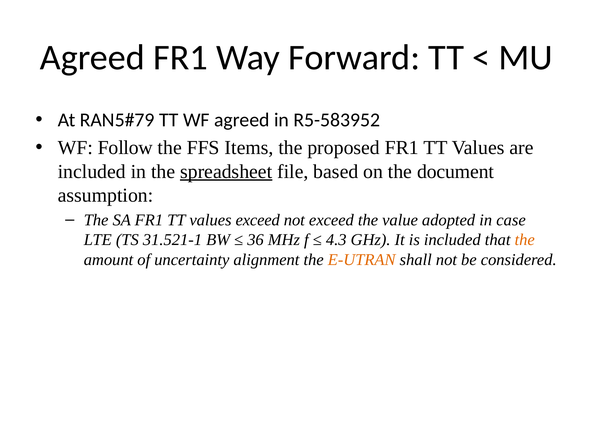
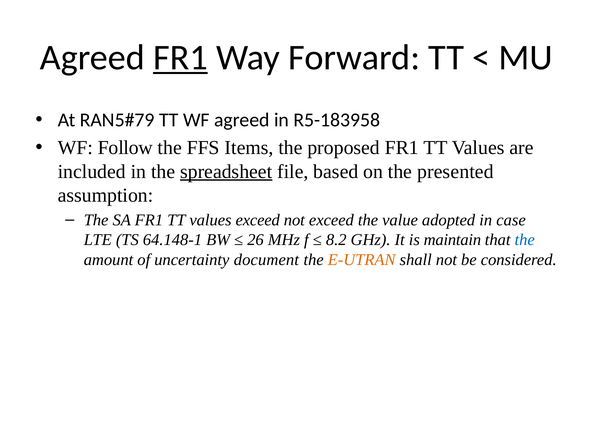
FR1 underline: none -> present (180, 57)
R5-583952: R5-583952 -> R5-183958 (337, 120)
document: document -> presented (455, 171)
31.521-1: 31.521-1 -> 64.148-1 (172, 240)
36: 36 -> 26 (255, 240)
4.3: 4.3 -> 8.2 (336, 240)
is included: included -> maintain (452, 240)
the colour: orange -> blue (525, 240)
alignment: alignment -> document (266, 259)
